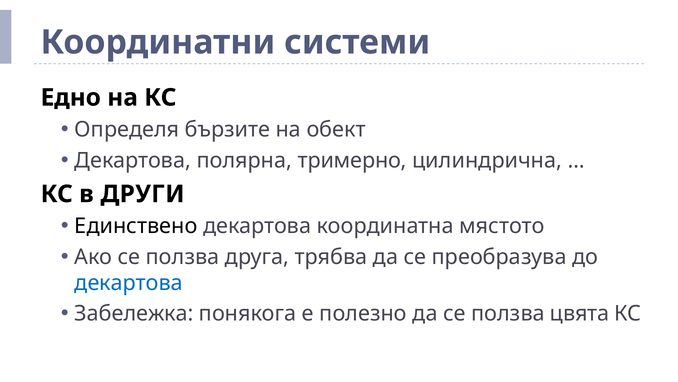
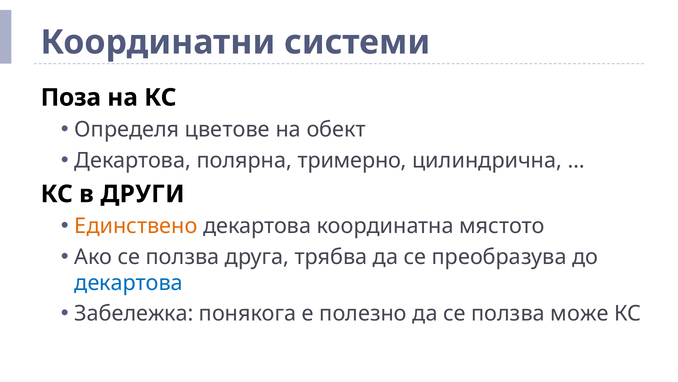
Едно: Едно -> Поза (71, 97)
бързите: бързите -> цветове (227, 130)
Единствено colour: black -> orange (136, 226)
цвята: цвята -> може (579, 313)
